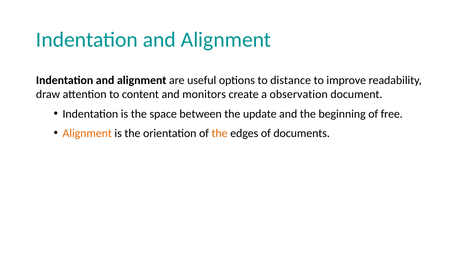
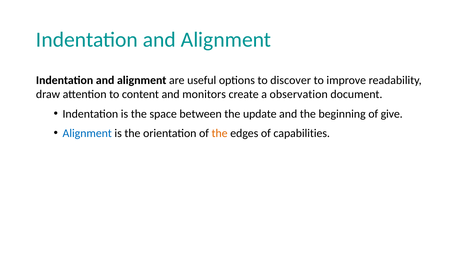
distance: distance -> discover (291, 80)
free: free -> give (392, 114)
Alignment colour: orange -> blue (87, 134)
documents: documents -> capabilities (302, 134)
